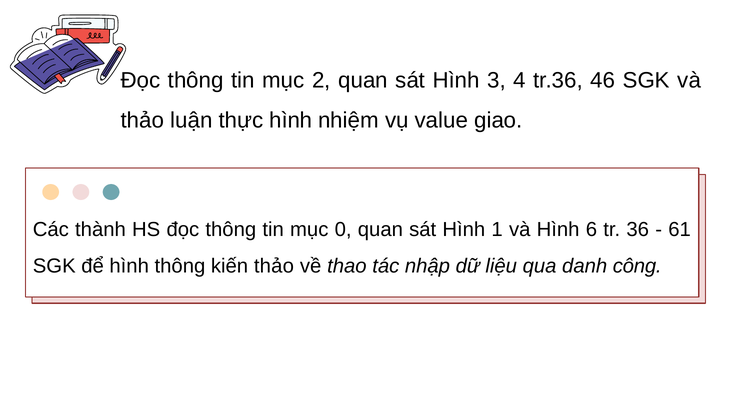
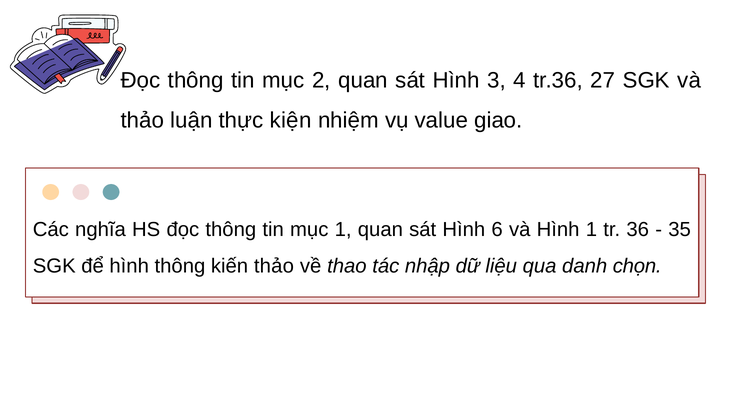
46: 46 -> 27 (603, 80)
thực hình: hình -> kiện (291, 121)
thành: thành -> nghĩa (101, 230)
mục 0: 0 -> 1 (343, 230)
1: 1 -> 6 (497, 230)
Hình 6: 6 -> 1 (591, 230)
61: 61 -> 35 (680, 230)
công: công -> chọn (637, 266)
